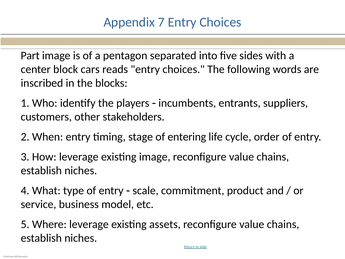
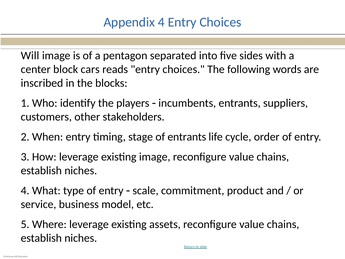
Appendix 7: 7 -> 4 (161, 22)
Part: Part -> Will (30, 55)
of entering: entering -> entrants (187, 137)
